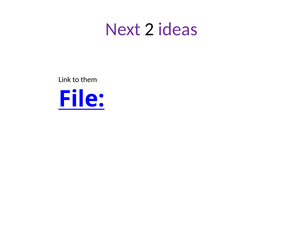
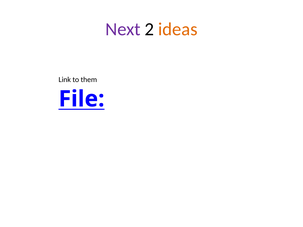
ideas colour: purple -> orange (178, 29)
